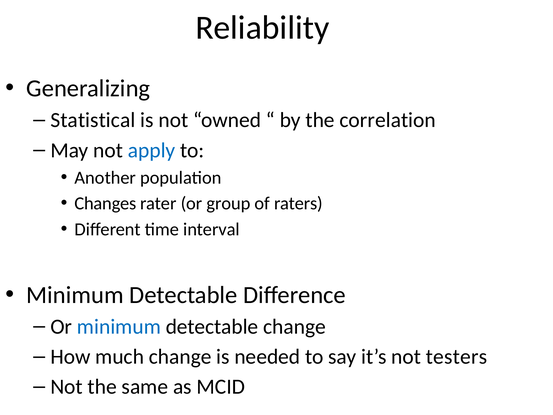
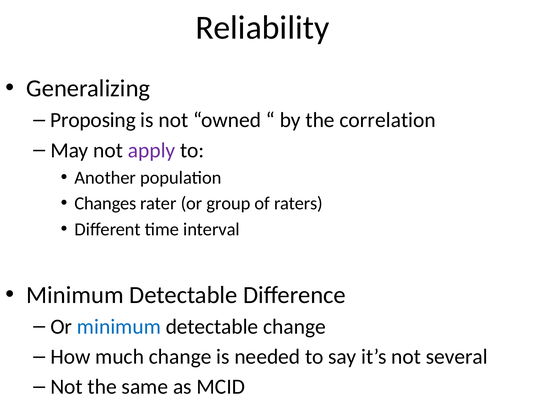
Statistical: Statistical -> Proposing (93, 120)
apply colour: blue -> purple (152, 150)
testers: testers -> several (457, 357)
